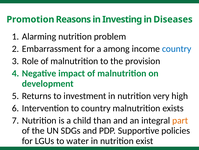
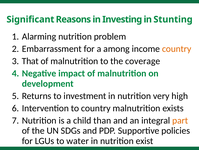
Promotion: Promotion -> Significant (30, 19)
Diseases: Diseases -> Stunting (173, 19)
country colour: blue -> orange (177, 49)
Role: Role -> That (30, 61)
provision: provision -> coverage (143, 61)
